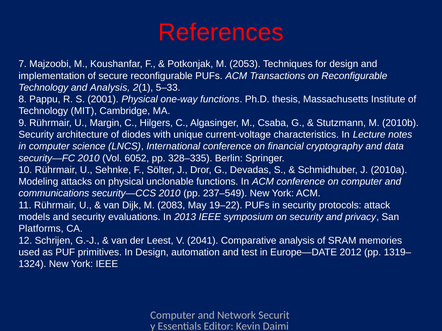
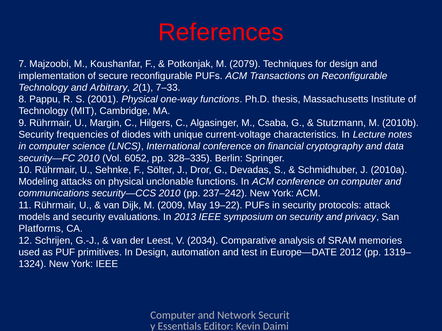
2053: 2053 -> 2079 (245, 64)
and Analysis: Analysis -> Arbitrary (110, 88)
5–33: 5–33 -> 7–33 (168, 88)
architecture: architecture -> frequencies (82, 135)
237–549: 237–549 -> 237–242 (225, 194)
2083: 2083 -> 2009 (171, 205)
2041: 2041 -> 2034 (203, 241)
